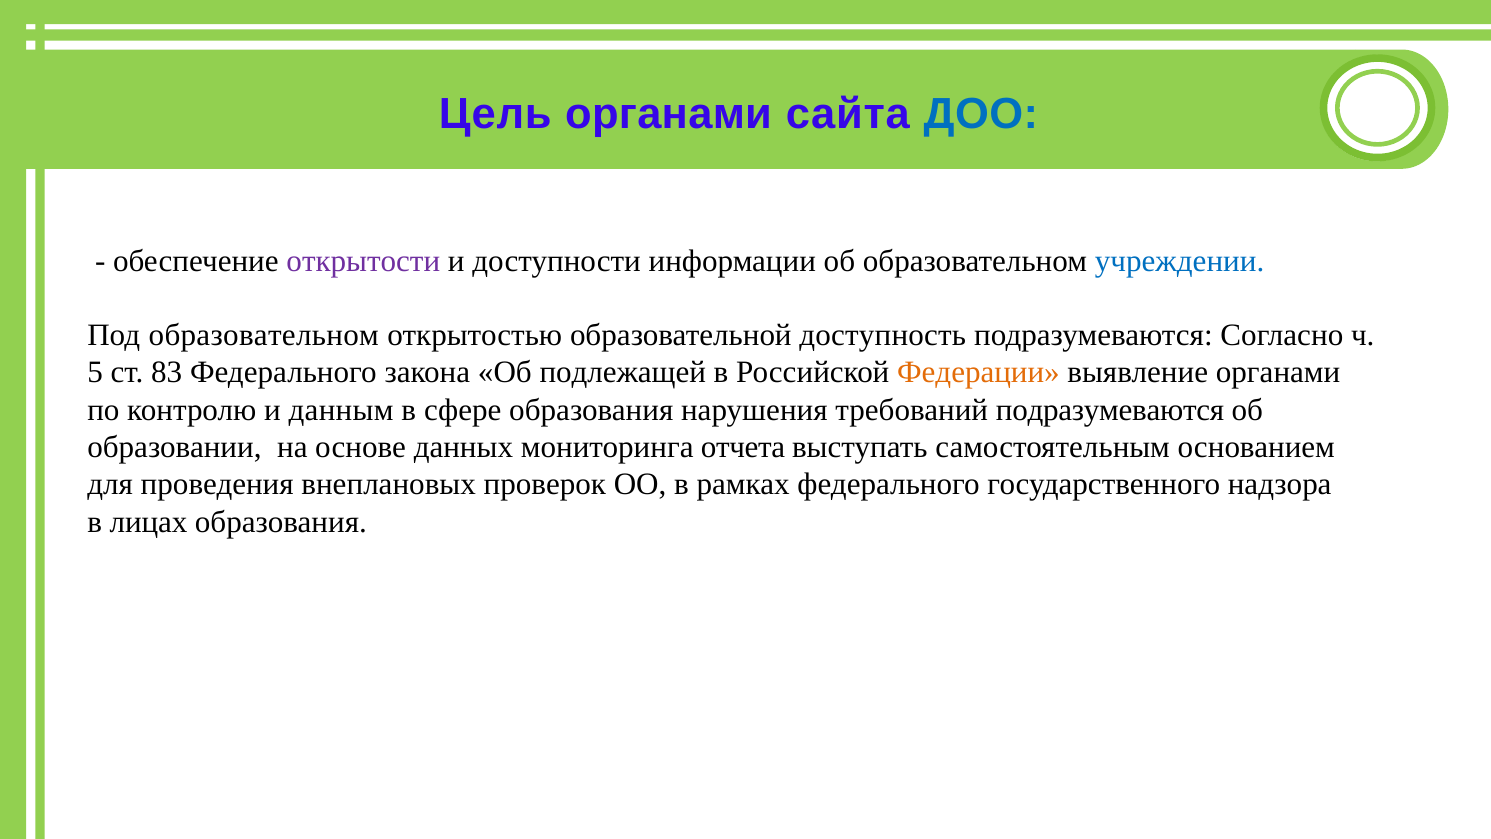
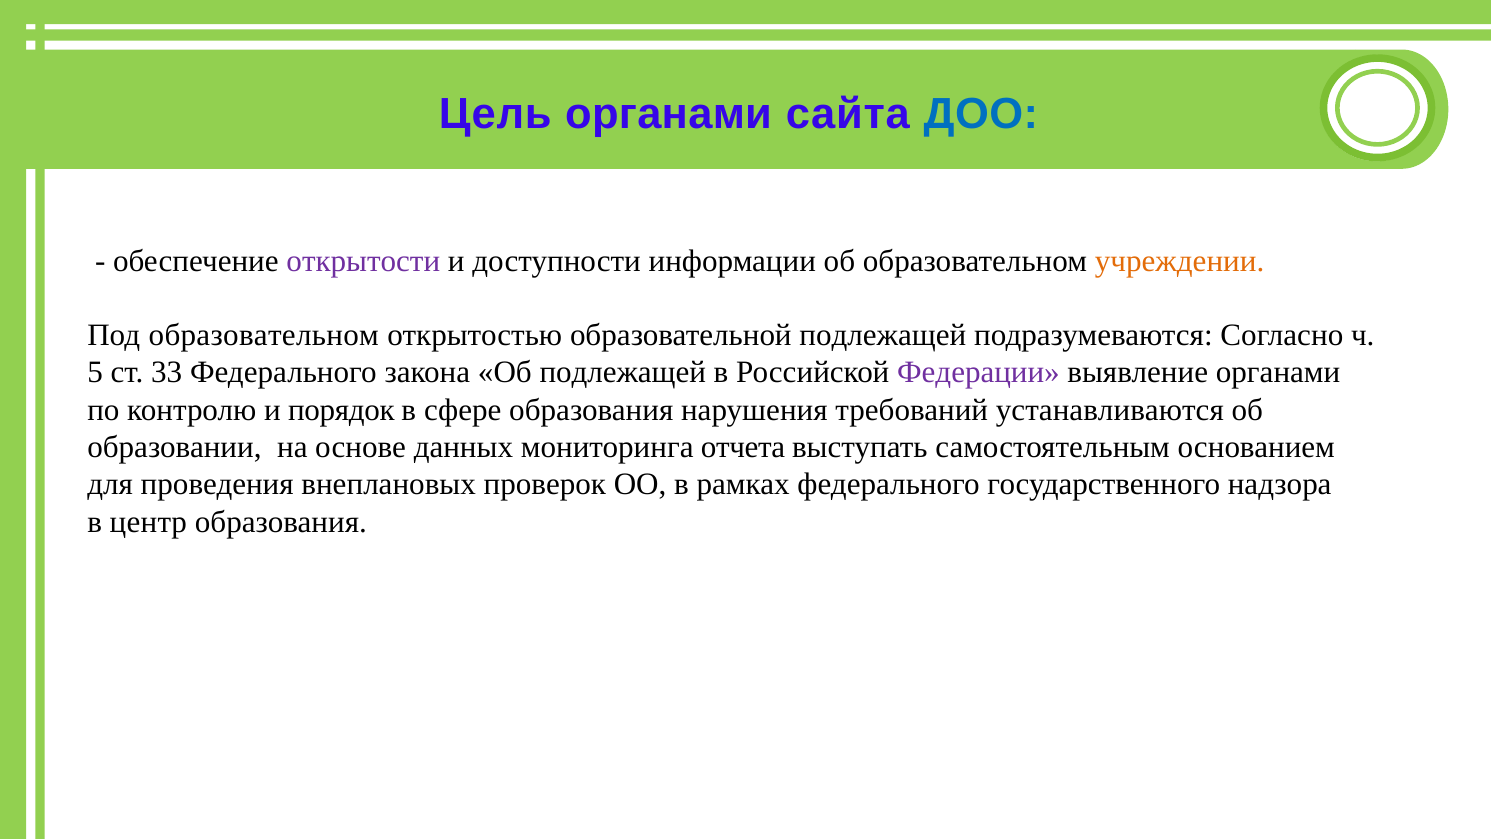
учреждении colour: blue -> orange (1180, 261)
образовательной доступность: доступность -> подлежащей (883, 335)
83: 83 -> 33 (167, 373)
Федерации colour: orange -> purple (978, 373)
данным: данным -> порядок (341, 410)
требований подразумеваются: подразумеваются -> устанавливаются (1110, 410)
лицах: лицах -> центр (148, 522)
